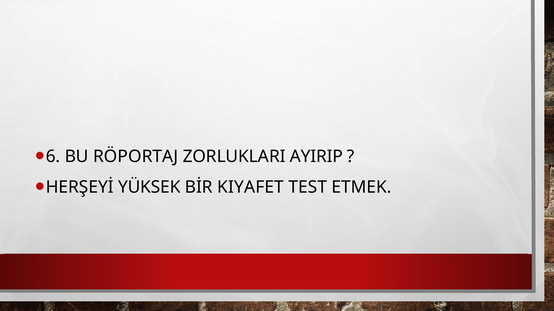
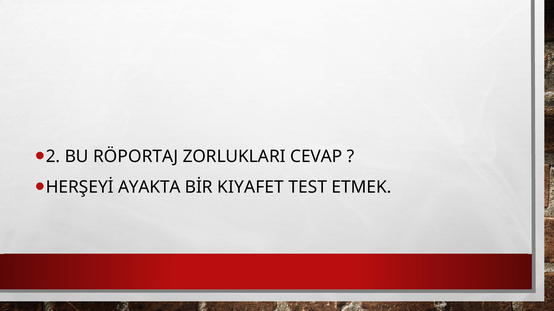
6: 6 -> 2 (53, 157)
AYIRIP: AYIRIP -> CEVAP (316, 157)
YÜKSEK: YÜKSEK -> AYAKTA (149, 188)
